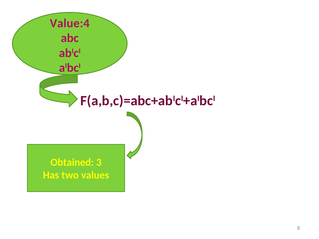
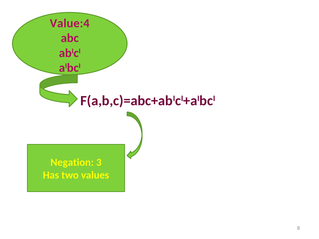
Obtained: Obtained -> Negation (72, 163)
